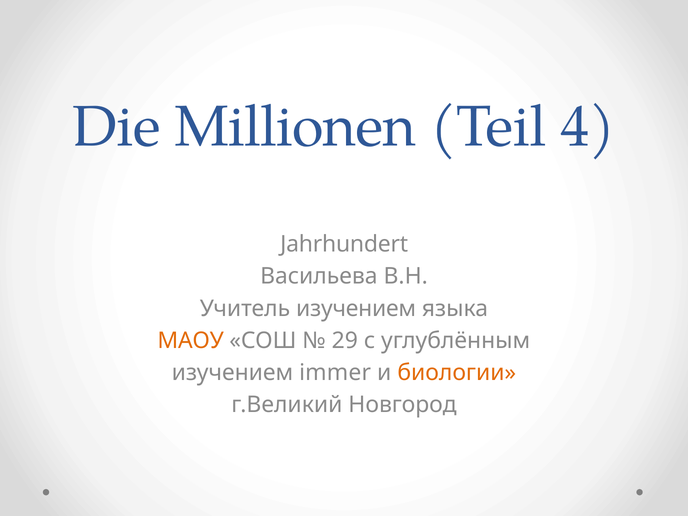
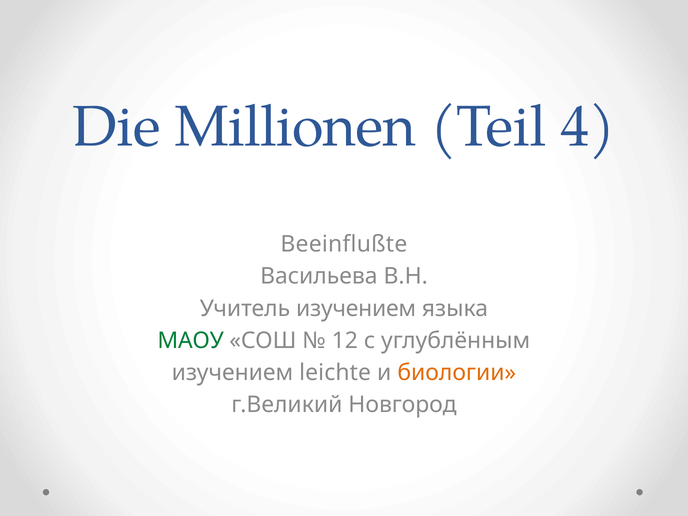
Jahrhundert: Jahrhundert -> Beeinflußte (344, 244)
МАОУ colour: orange -> green (191, 341)
29: 29 -> 12 (345, 341)
immer: immer -> leichte (335, 373)
